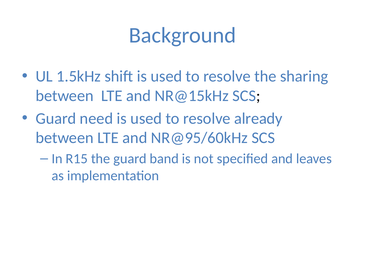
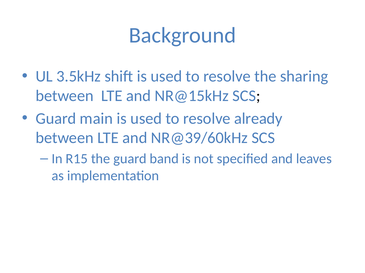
1.5kHz: 1.5kHz -> 3.5kHz (79, 77)
need: need -> main (96, 119)
NR@95/60kHz: NR@95/60kHz -> NR@39/60kHz (199, 138)
